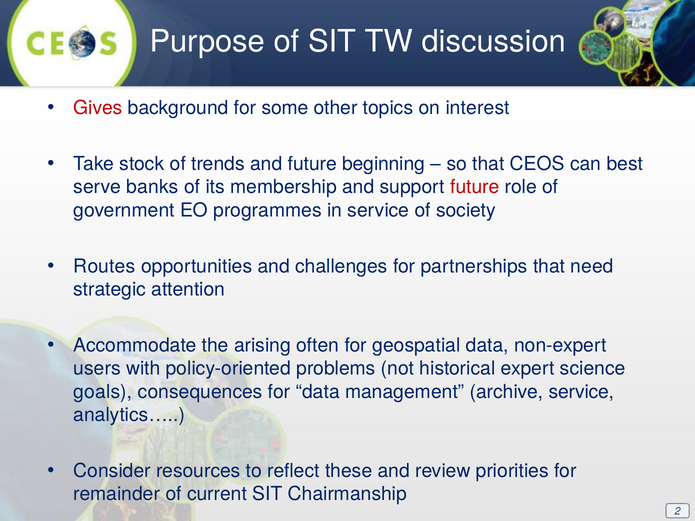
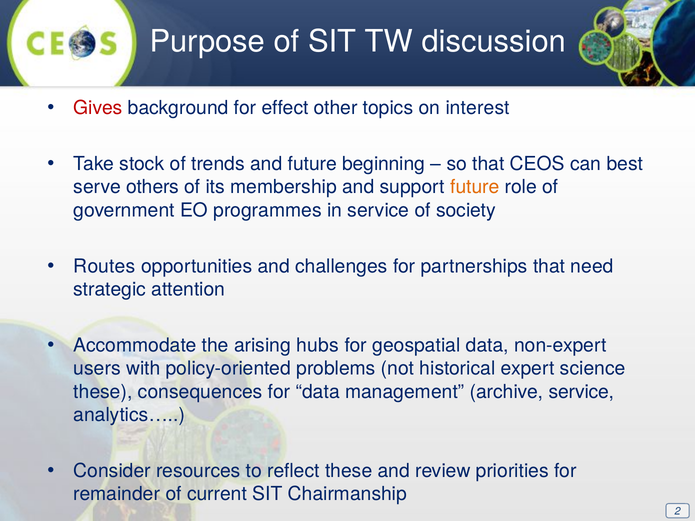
some: some -> effect (285, 108)
banks: banks -> others (153, 187)
future colour: red -> orange (475, 187)
often: often -> hubs (318, 346)
goals: goals -> these (103, 392)
